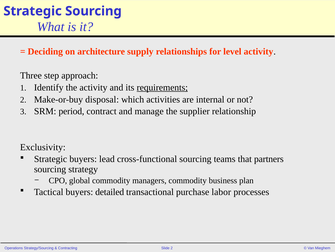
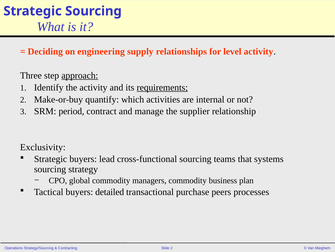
architecture: architecture -> engineering (101, 52)
approach underline: none -> present (80, 75)
disposal: disposal -> quantify (102, 99)
partners: partners -> systems (269, 159)
labor: labor -> peers (221, 191)
